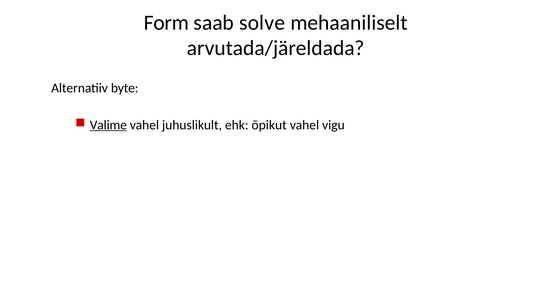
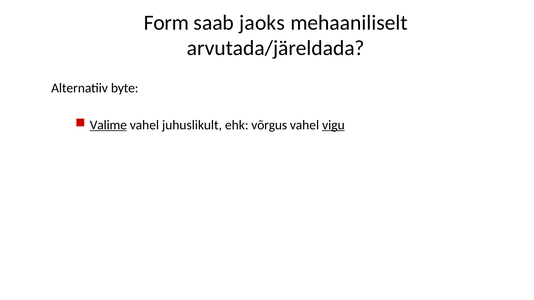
solve: solve -> jaoks (262, 23)
õpikut: õpikut -> võrgus (269, 125)
vigu underline: none -> present (333, 125)
